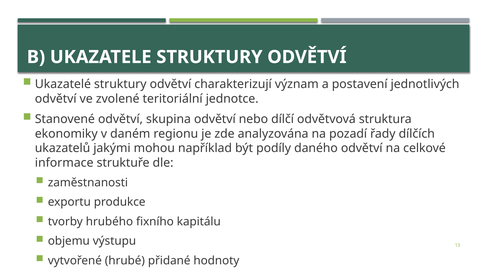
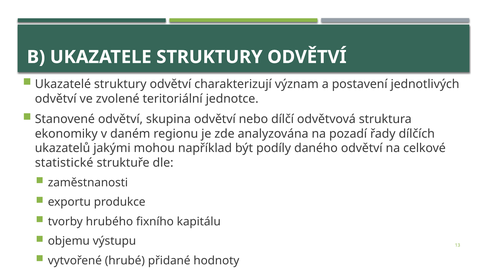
informace: informace -> statistické (64, 163)
